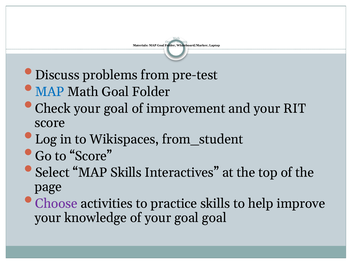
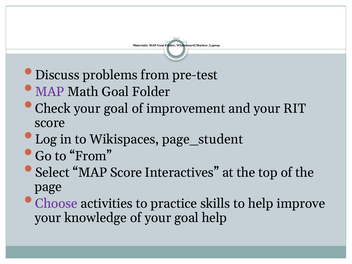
MAP colour: blue -> purple (50, 92)
from_student: from_student -> page_student (203, 139)
to Score: Score -> From (91, 156)
MAP Skills: Skills -> Score (126, 173)
goal goal: goal -> help (214, 218)
